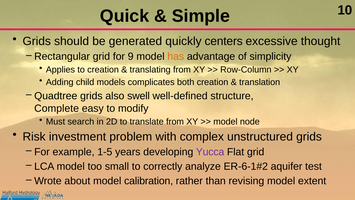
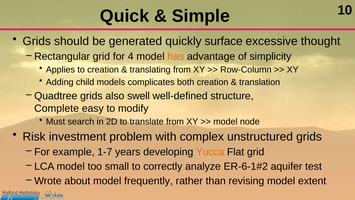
centers: centers -> surface (224, 41)
9: 9 -> 4 (131, 56)
1-5: 1-5 -> 1-7 (105, 152)
Yucca colour: purple -> orange (210, 152)
calibration: calibration -> frequently (149, 181)
